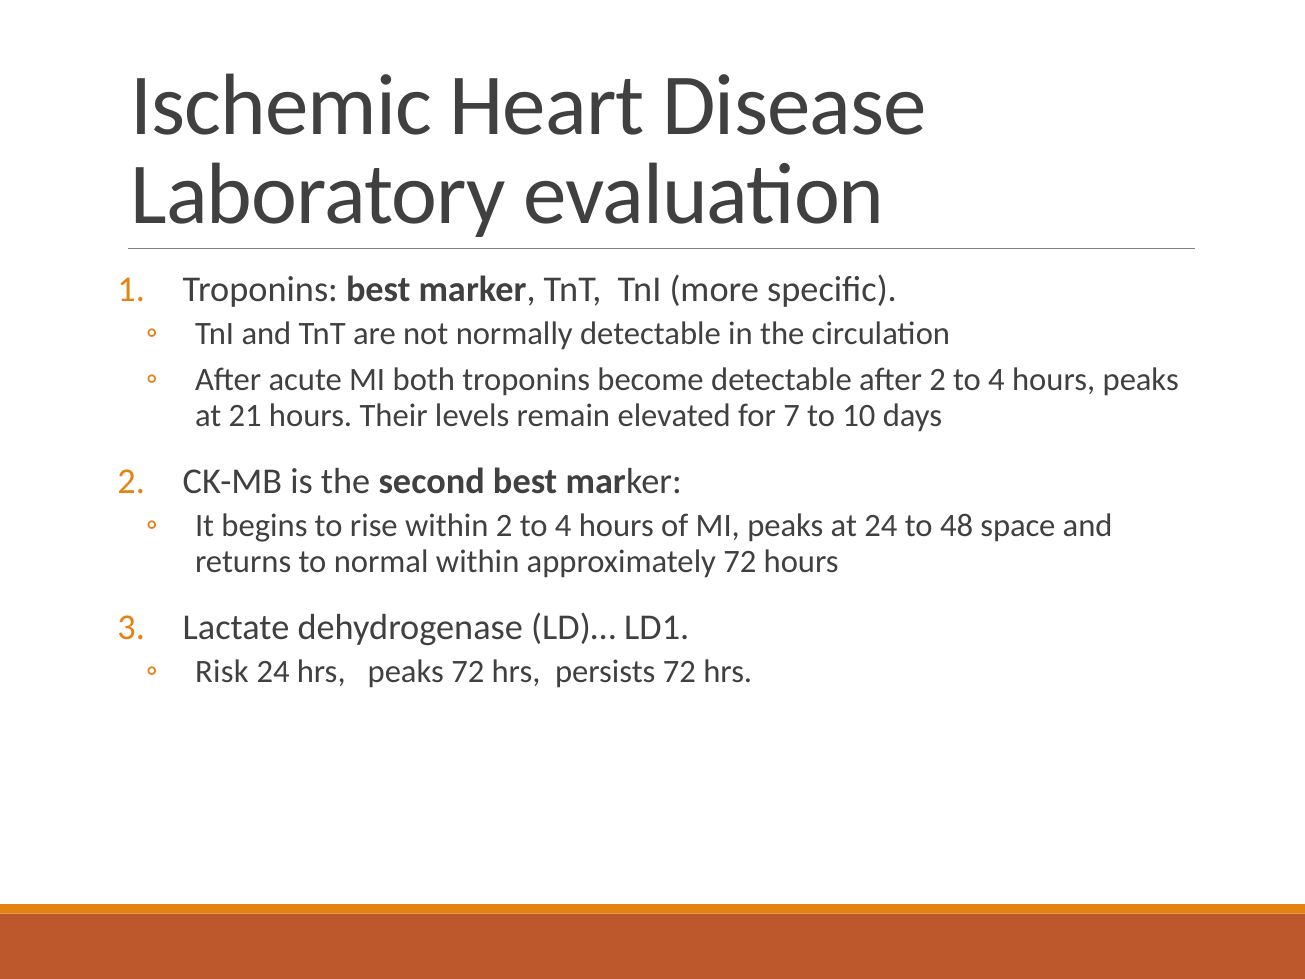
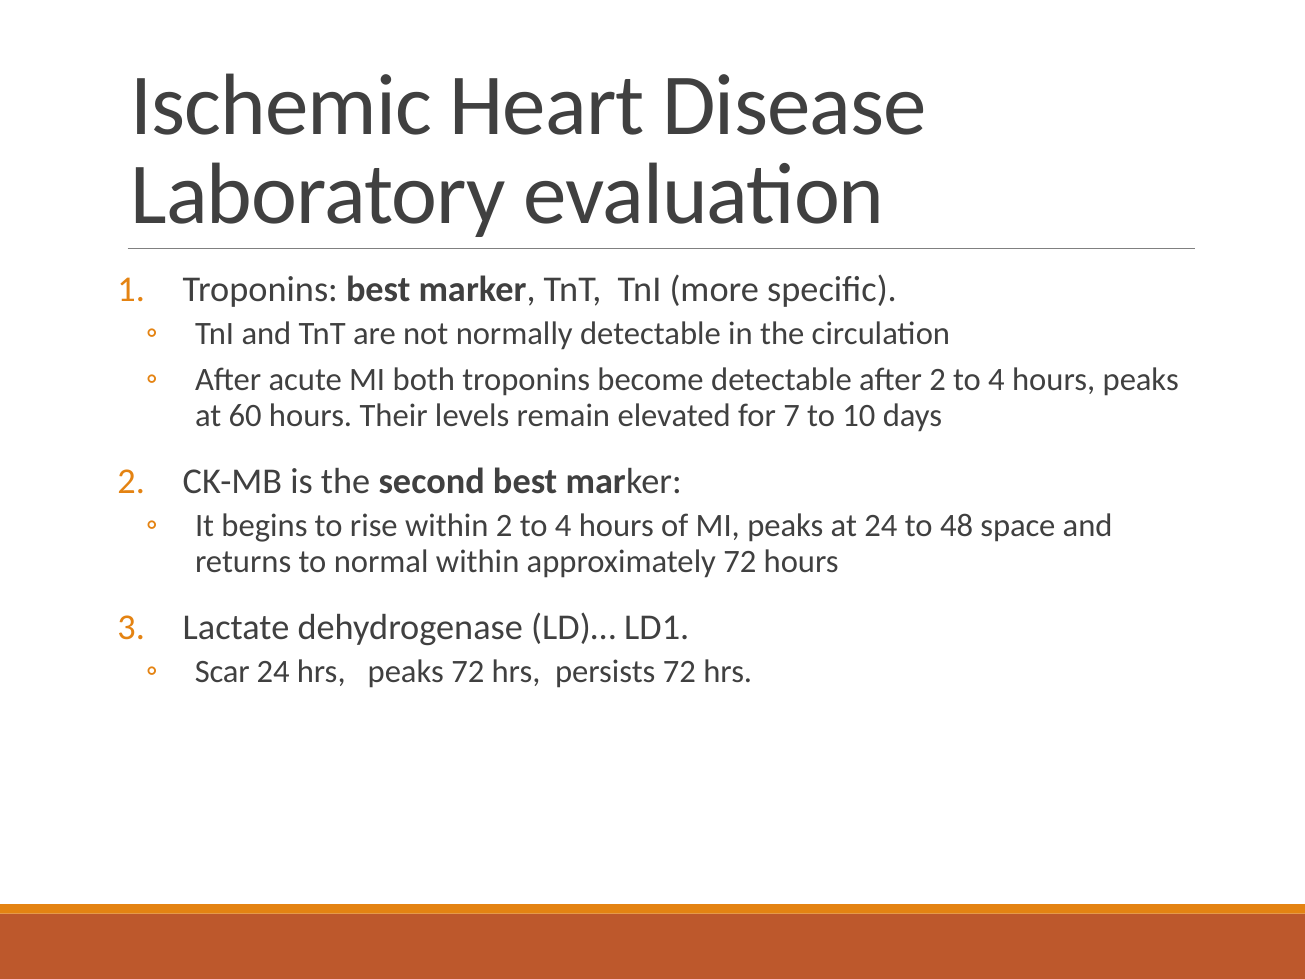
21: 21 -> 60 (245, 415)
Risk: Risk -> Scar (222, 672)
